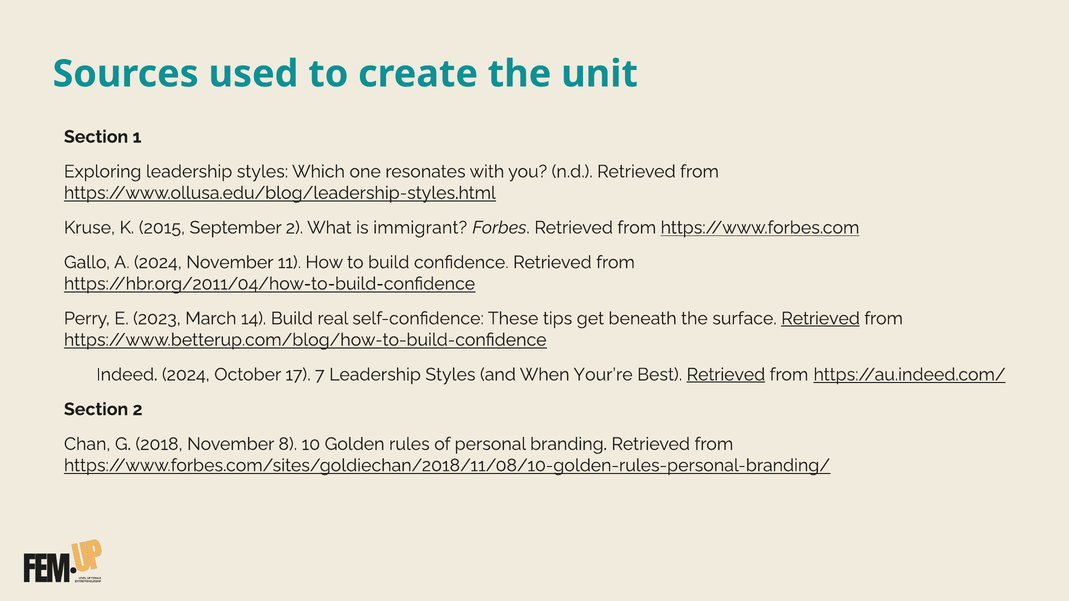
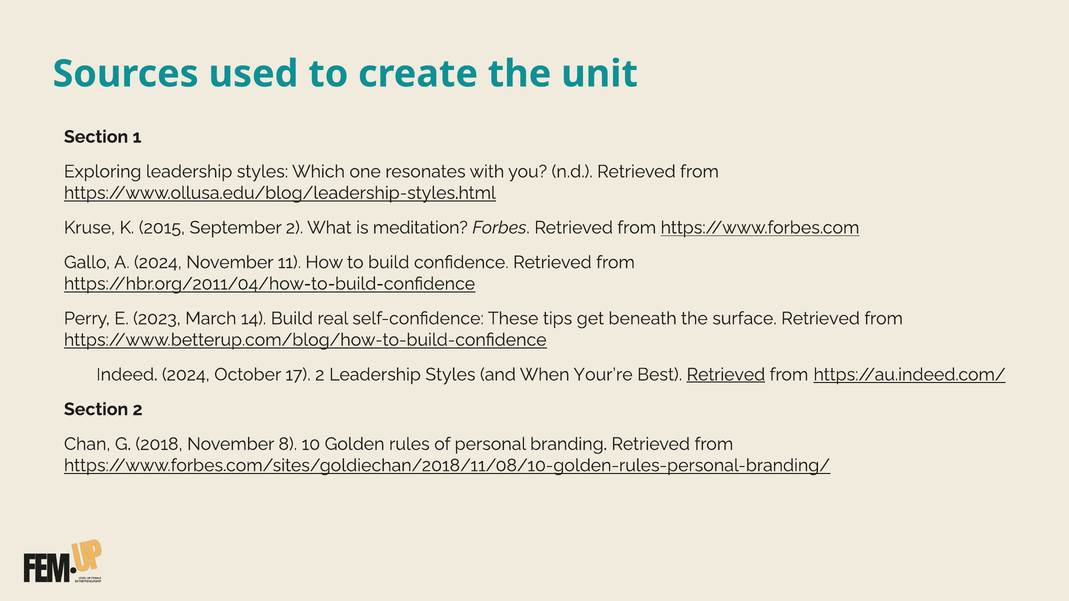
immigrant: immigrant -> meditation (420, 228)
Retrieved underline: present -> none (821, 319)
17 7: 7 -> 2 (320, 375)
